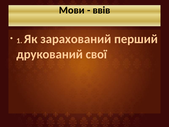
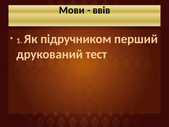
зарахований: зарахований -> підручником (76, 39)
свої: свої -> тест (96, 54)
